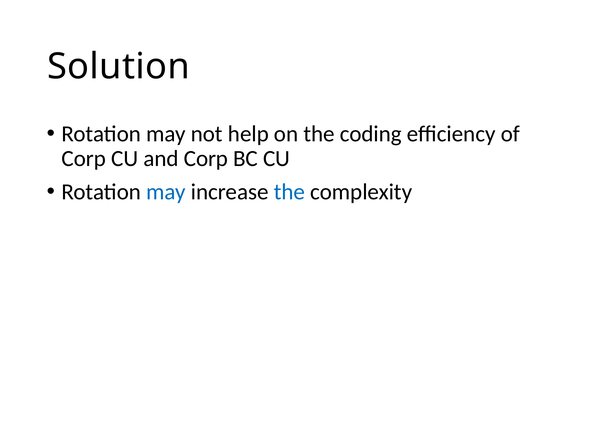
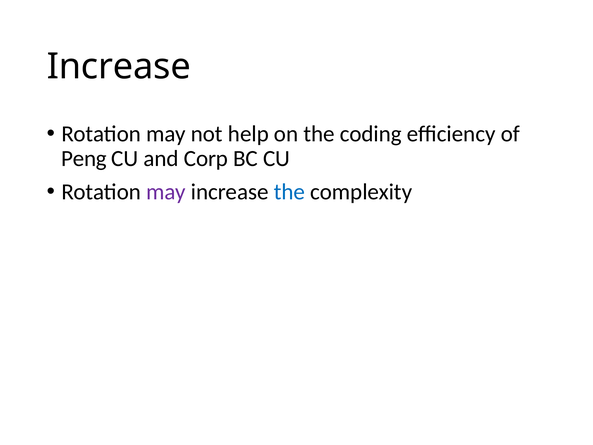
Solution: Solution -> Increase (119, 66)
Corp: Corp -> Peng (84, 159)
may colour: blue -> purple (166, 192)
